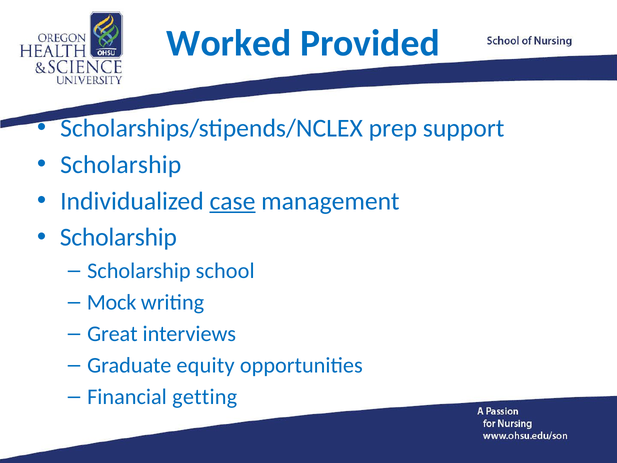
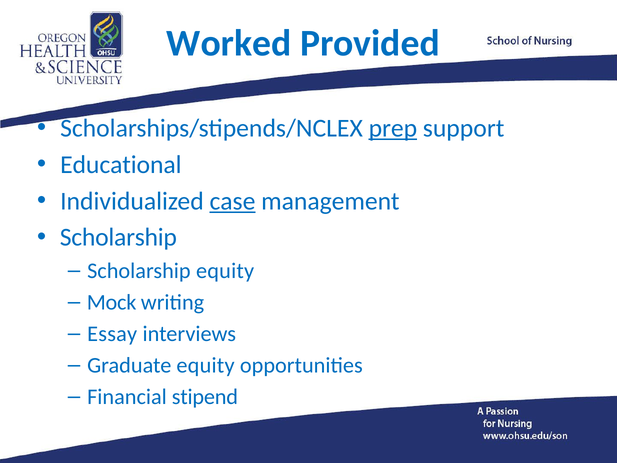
prep underline: none -> present (393, 128)
Scholarship: Scholarship -> Educational (121, 165)
Scholarship school: school -> equity (225, 271)
Great: Great -> Essay (112, 334)
getting: getting -> stipend (205, 397)
